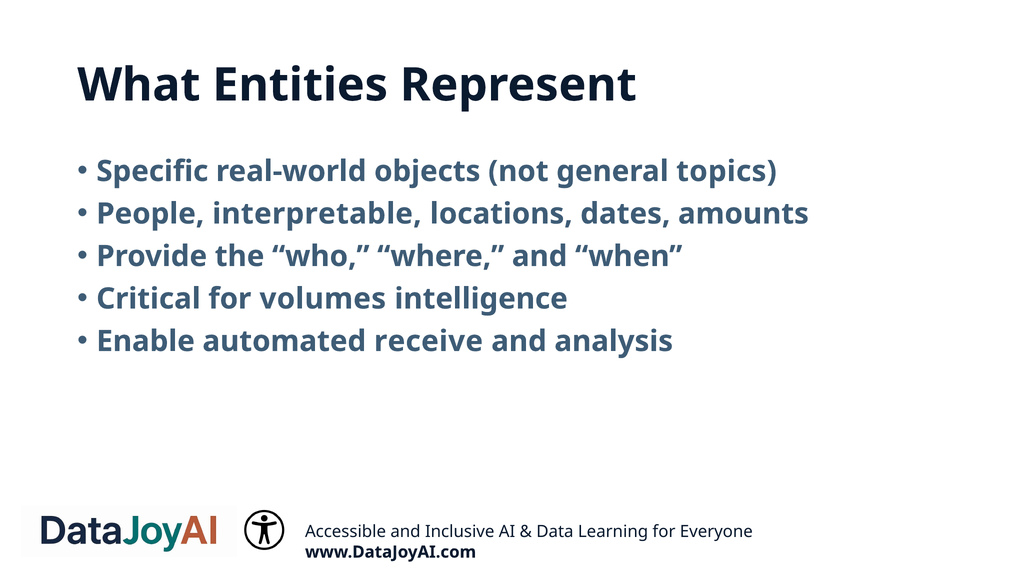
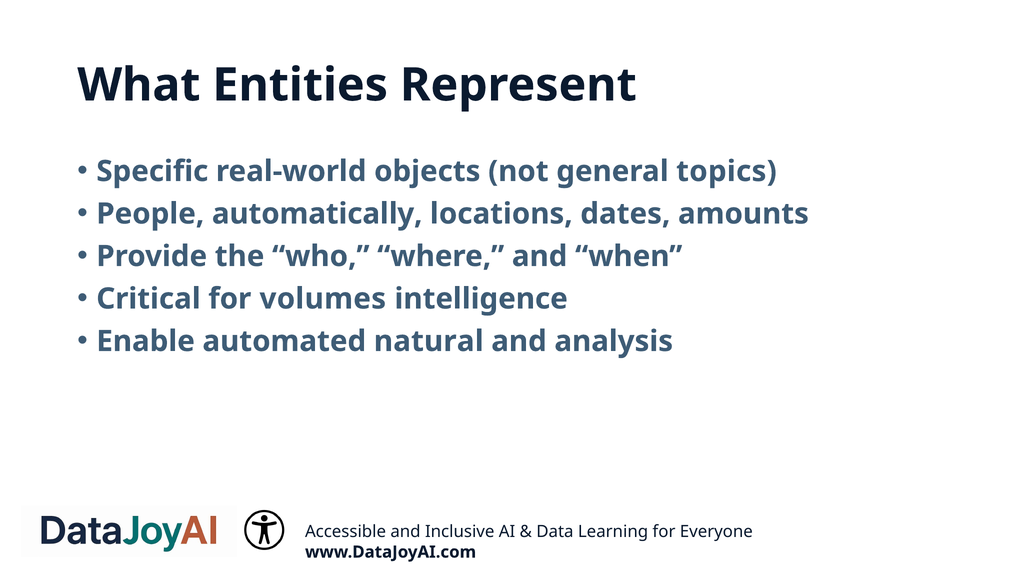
interpretable: interpretable -> automatically (317, 214)
receive: receive -> natural (429, 342)
